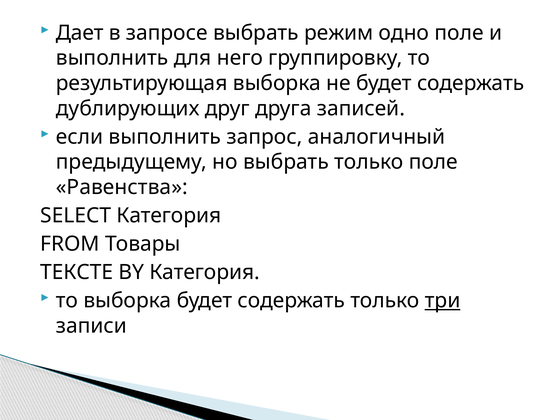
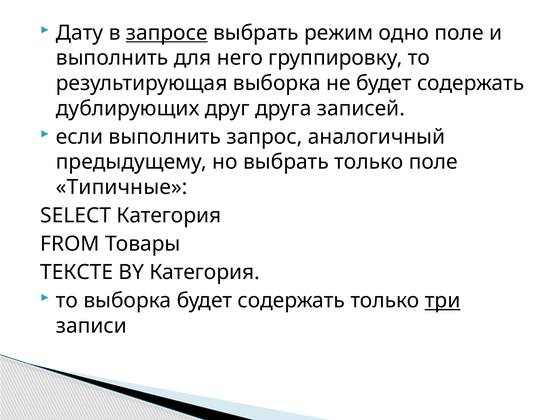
Дает: Дает -> Дату (80, 33)
запросе underline: none -> present (167, 33)
Равенства: Равенства -> Типичные (122, 187)
